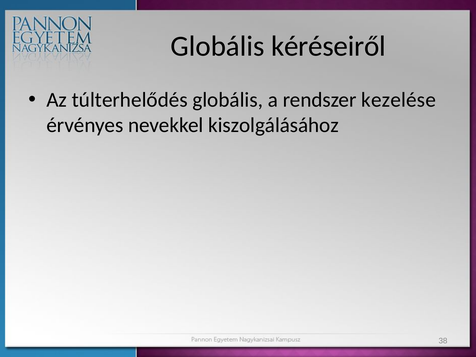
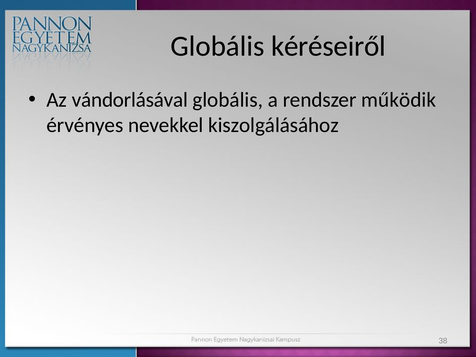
túlterhelődés: túlterhelődés -> vándorlásával (130, 100)
kezelése: kezelése -> működik (399, 100)
